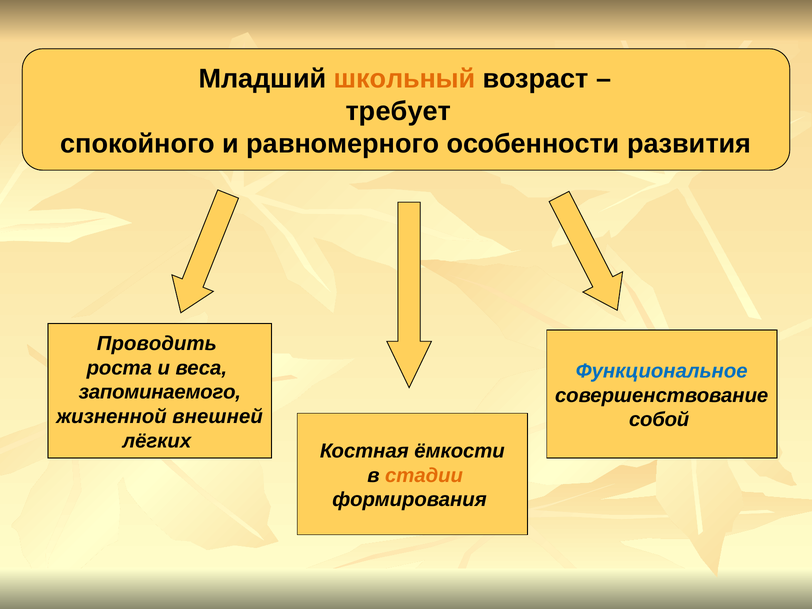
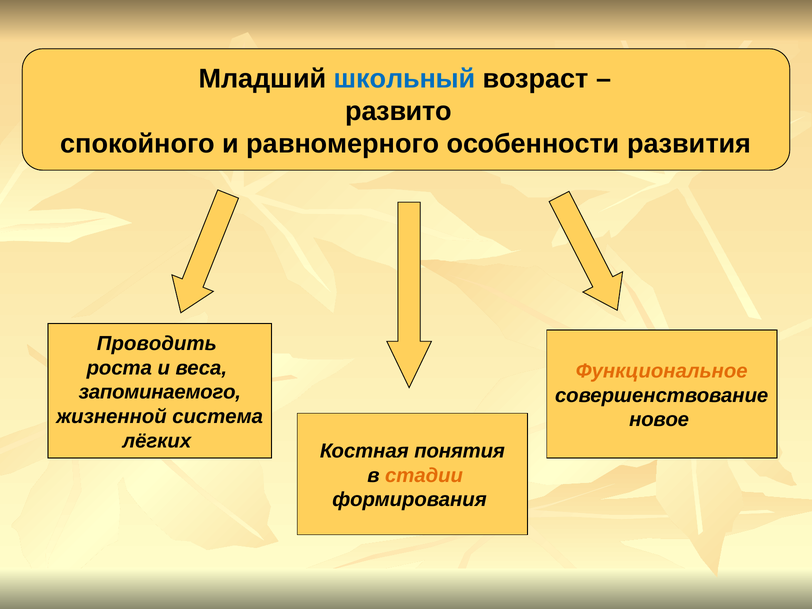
школьный colour: orange -> blue (405, 79)
требует: требует -> развито (399, 111)
Функциональное colour: blue -> orange (662, 371)
внешней: внешней -> система (218, 417)
собой: собой -> новое (659, 420)
ёмкости: ёмкости -> понятия (460, 451)
